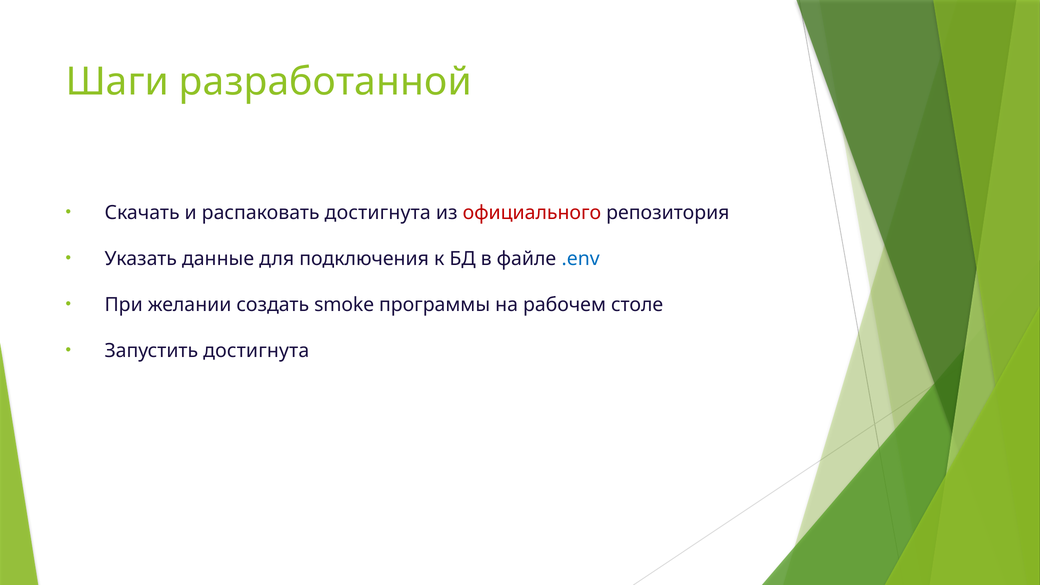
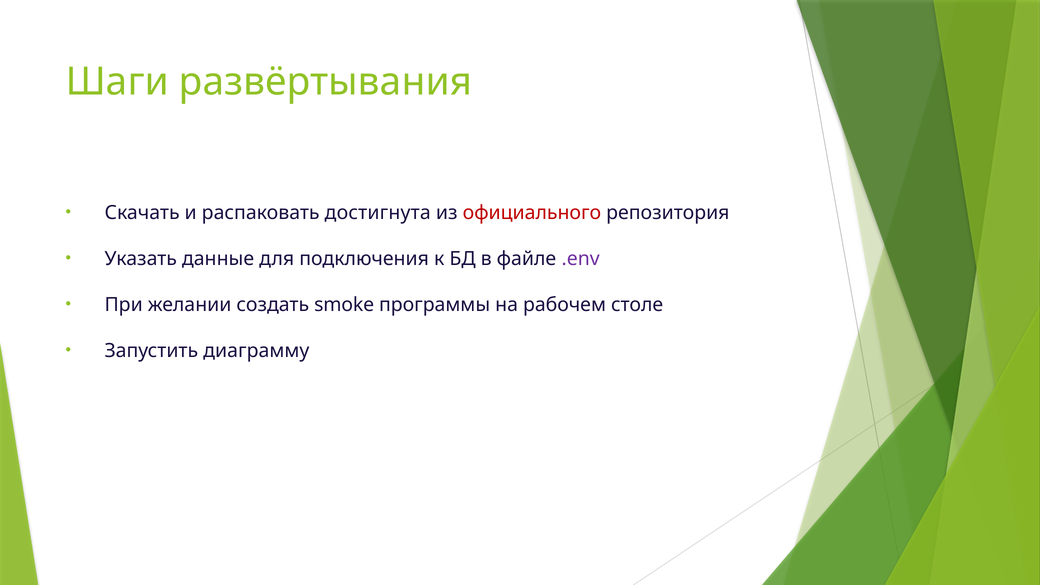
разработанной: разработанной -> развёртывания (326, 82)
.env colour: blue -> purple (581, 259)
Запустить достигнута: достигнута -> диаграмму (256, 351)
